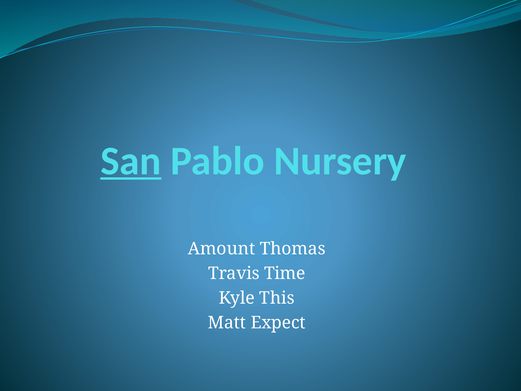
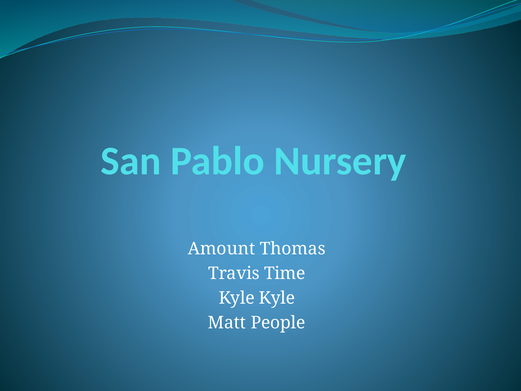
San underline: present -> none (131, 161)
Kyle This: This -> Kyle (277, 298)
Expect: Expect -> People (278, 322)
